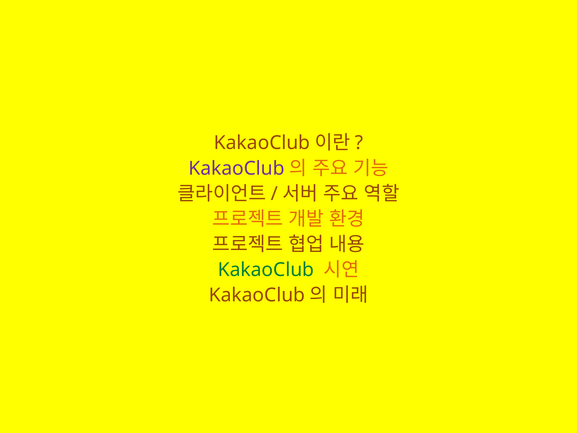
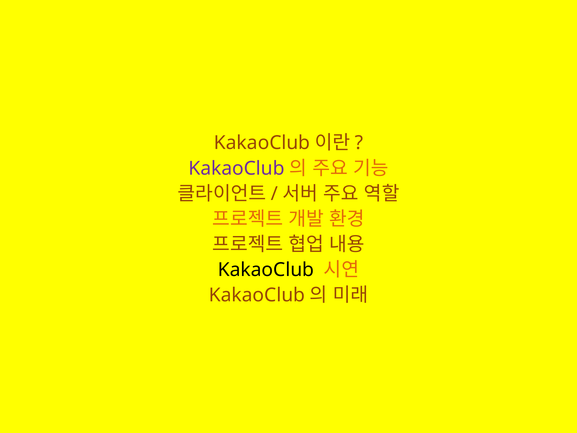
KakaoClub colour: green -> black (266, 270)
